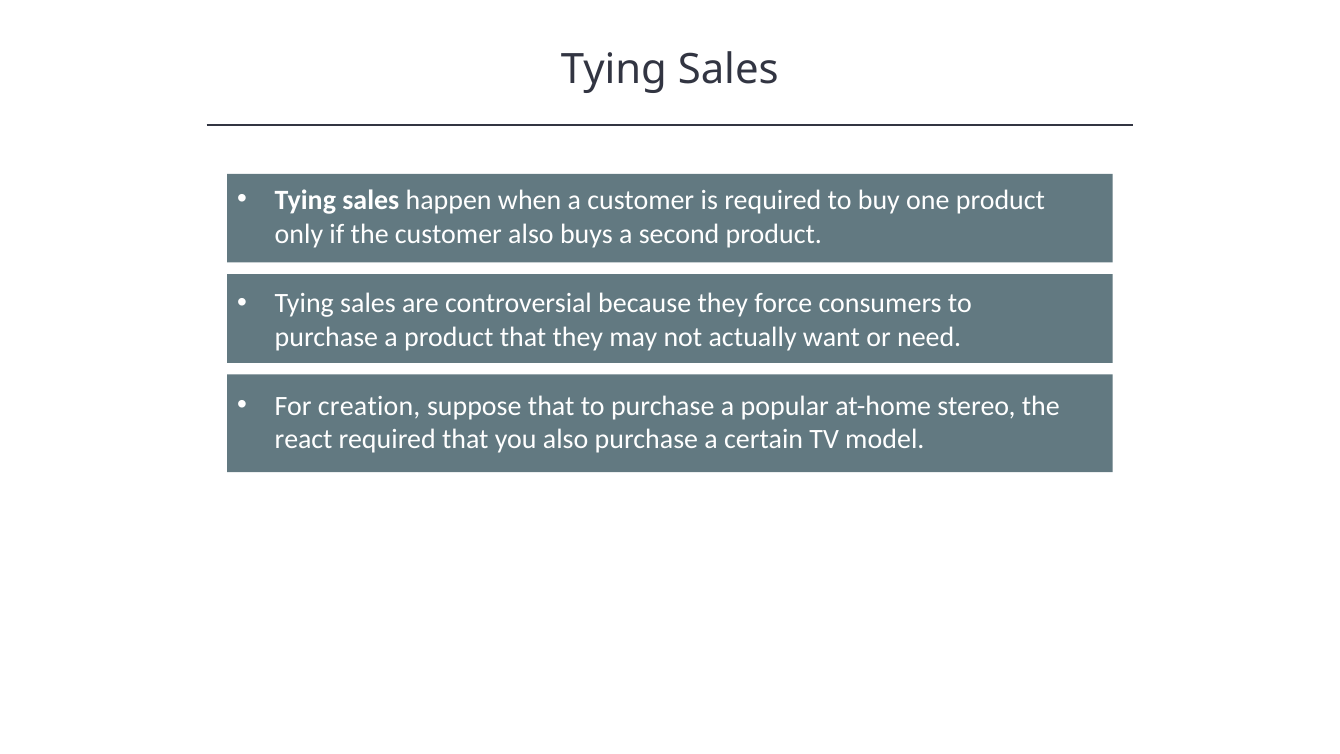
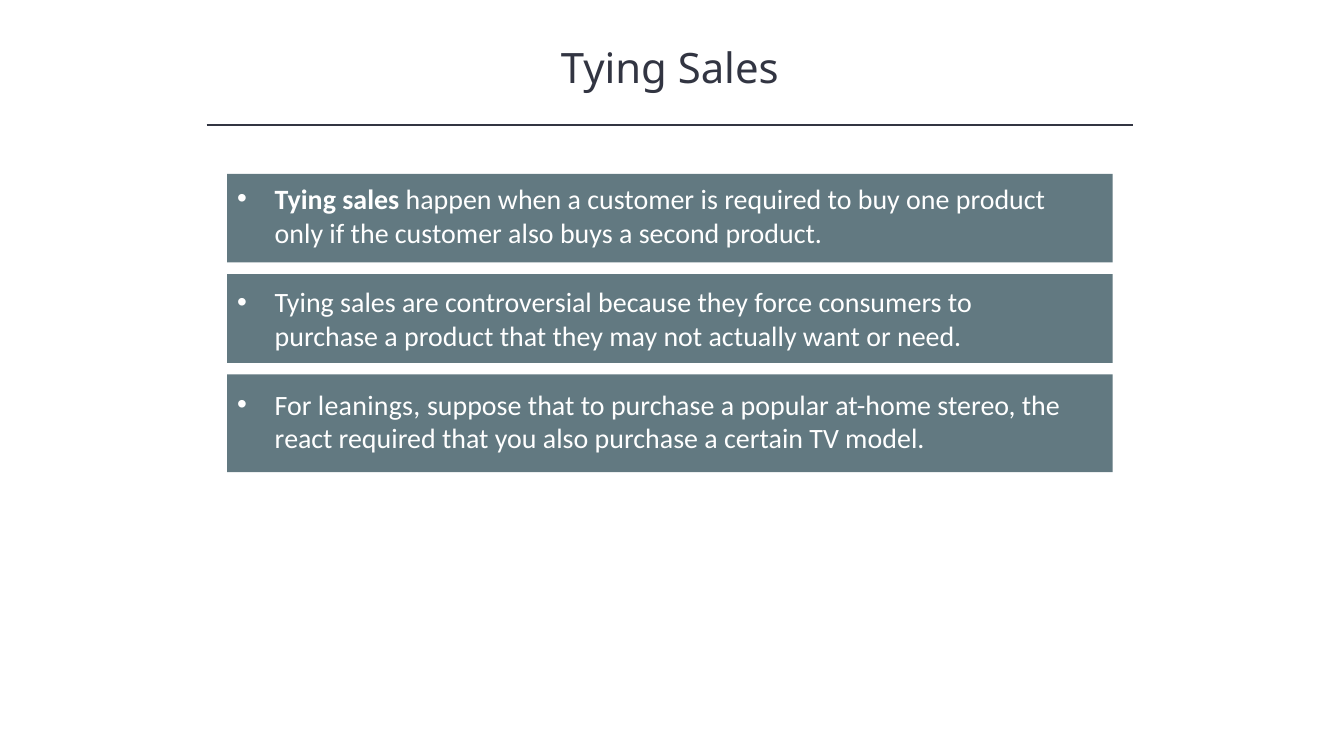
creation: creation -> leanings (369, 406)
